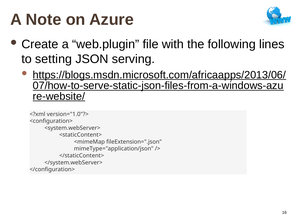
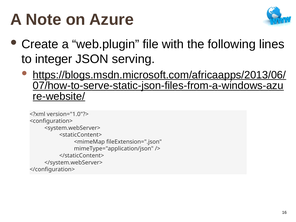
setting: setting -> integer (54, 59)
